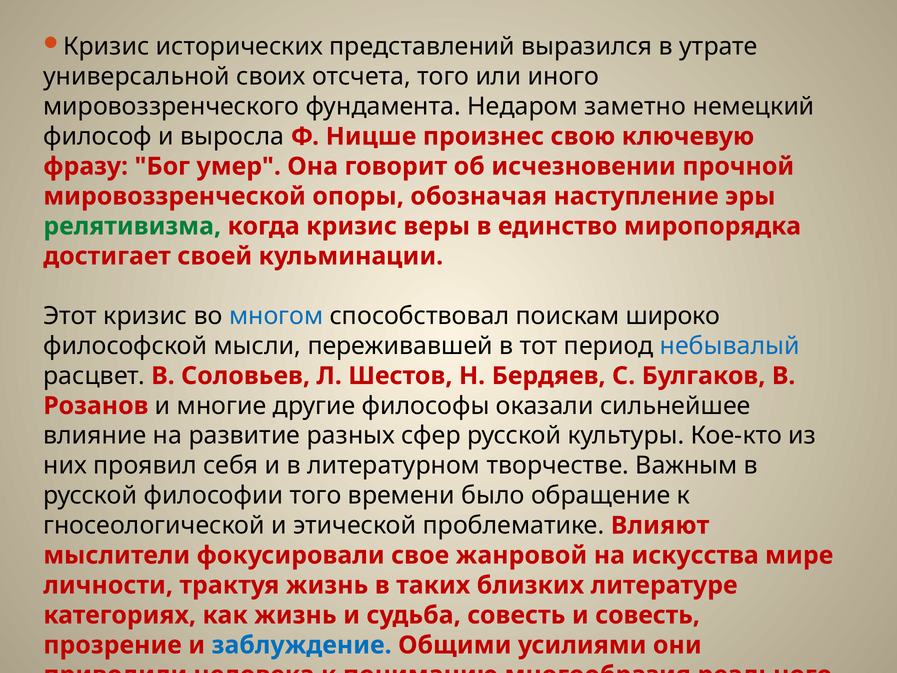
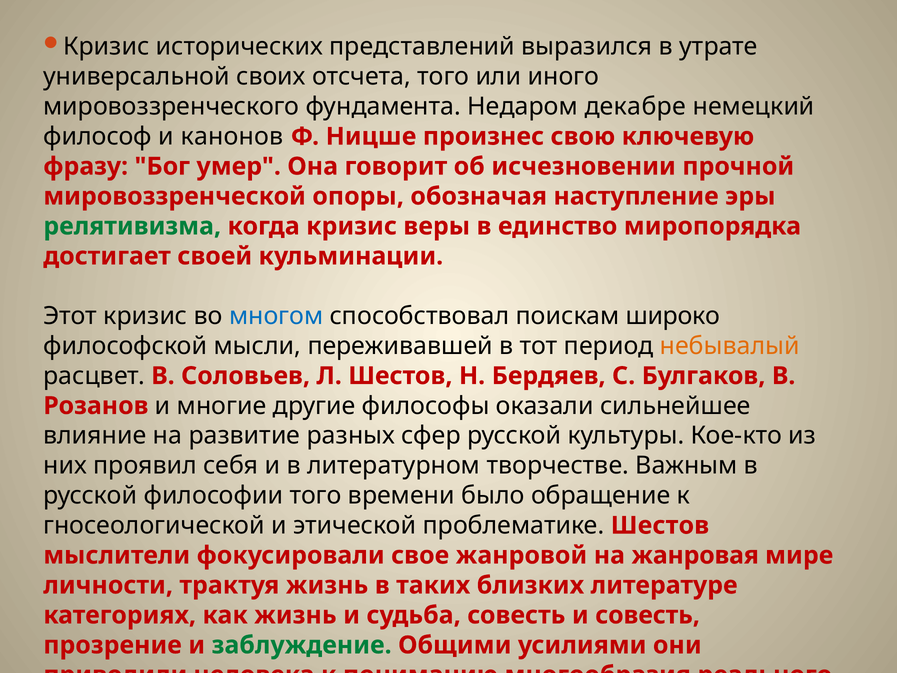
заметно: заметно -> декабре (635, 107)
выросла: выросла -> канонов (232, 136)
небывалый colour: blue -> orange (730, 346)
проблематике Влияют: Влияют -> Шестов (660, 525)
искусства: искусства -> жанровая (695, 555)
заблуждение colour: blue -> green (302, 645)
